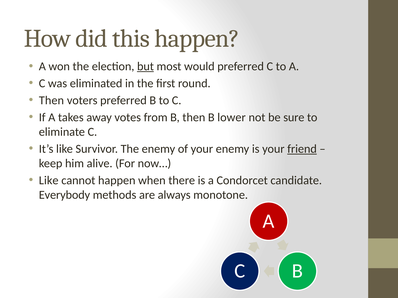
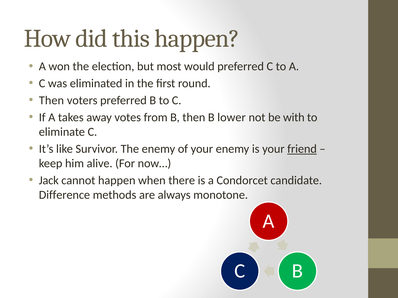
but underline: present -> none (145, 66)
sure: sure -> with (294, 118)
Like: Like -> Jack (49, 181)
Everybody: Everybody -> Difference (64, 195)
